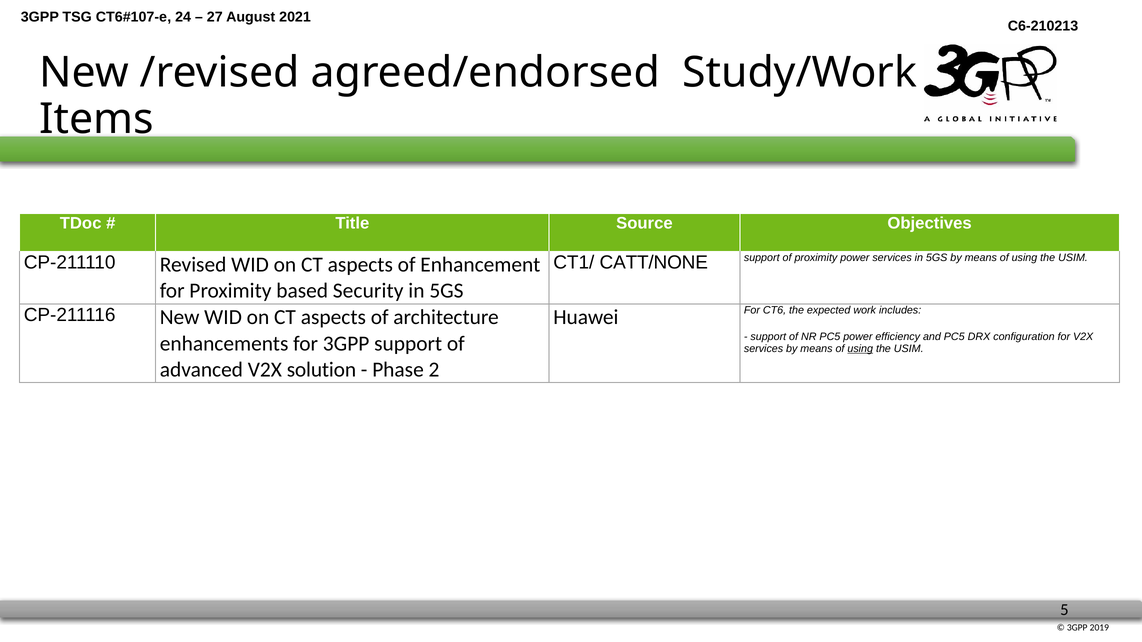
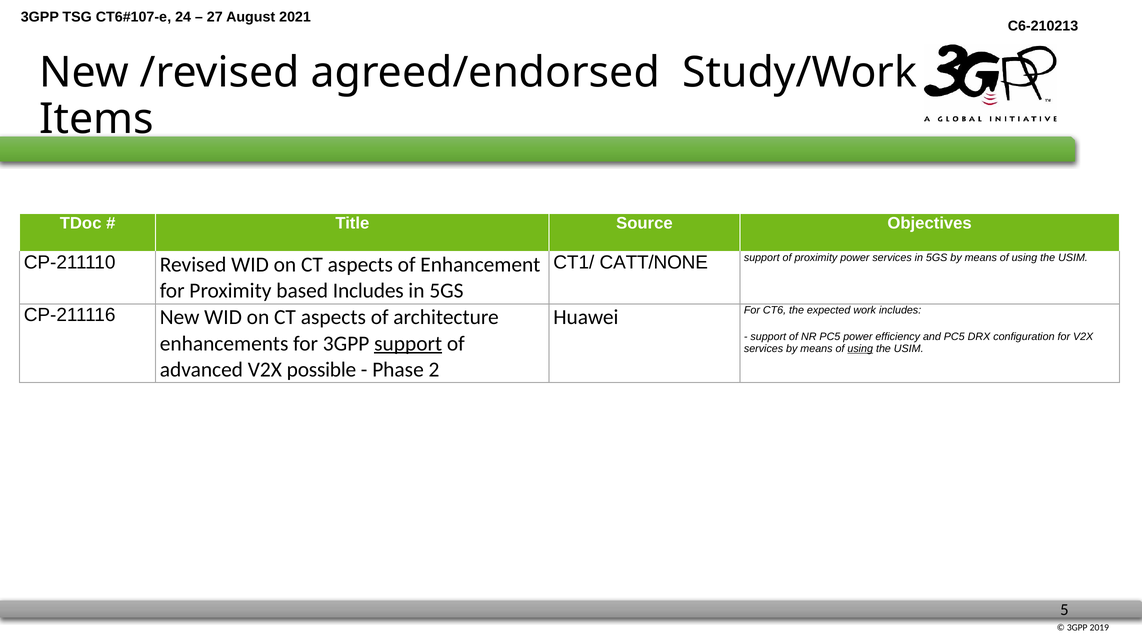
based Security: Security -> Includes (368, 291)
support underline: none -> present (408, 344)
solution: solution -> possible (321, 370)
